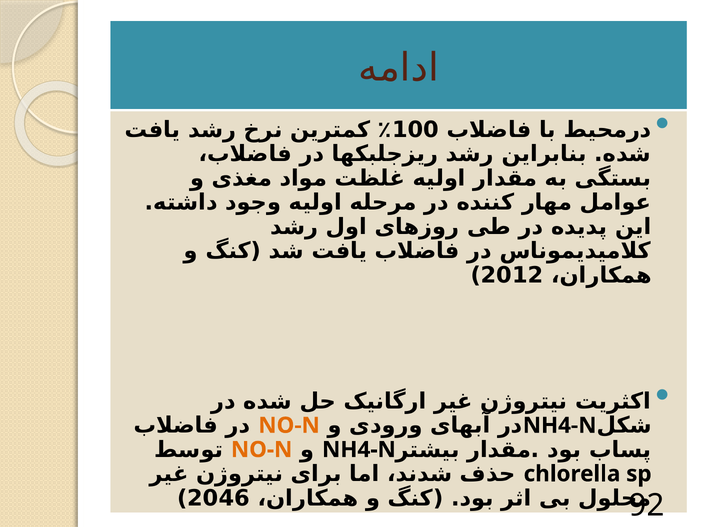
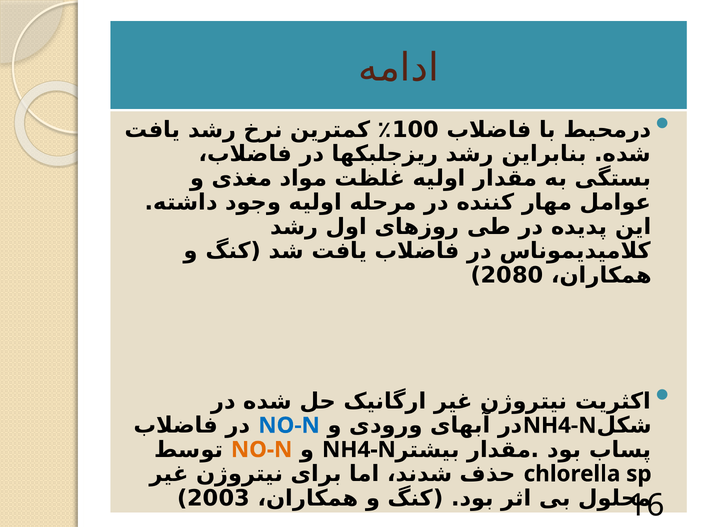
2012: 2012 -> 2080 (512, 275)
NO-N colour: orange -> blue (289, 426)
2046: 2046 -> 2003 (219, 498)
92: 92 -> 16 (647, 506)
